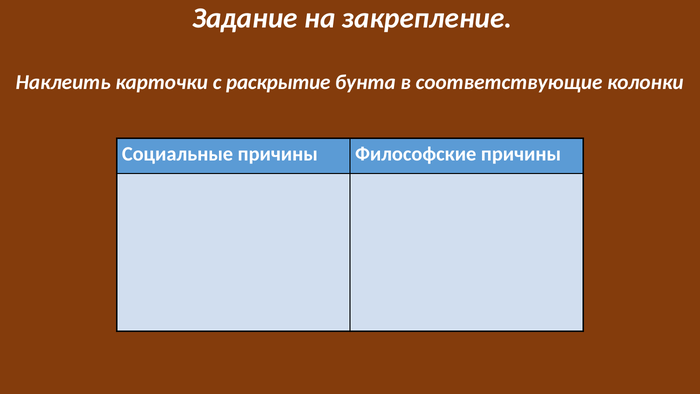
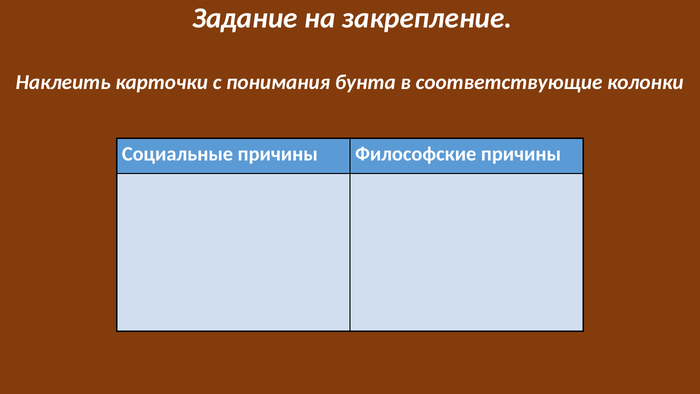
раскрытие: раскрытие -> понимания (278, 82)
